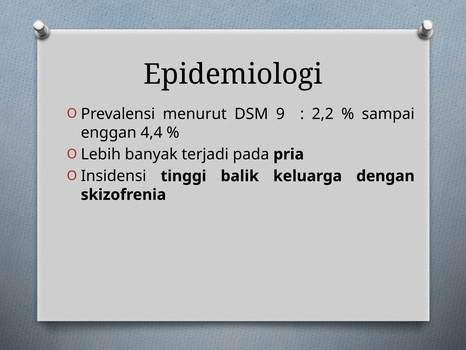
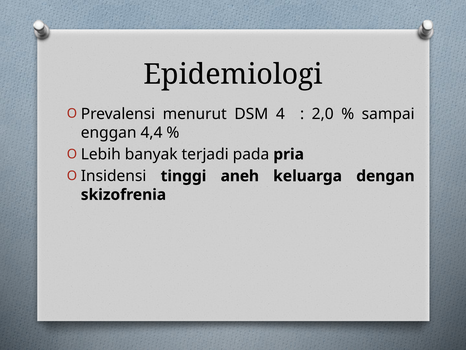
9: 9 -> 4 (280, 114)
2,2: 2,2 -> 2,0 (323, 114)
balik: balik -> aneh (240, 176)
